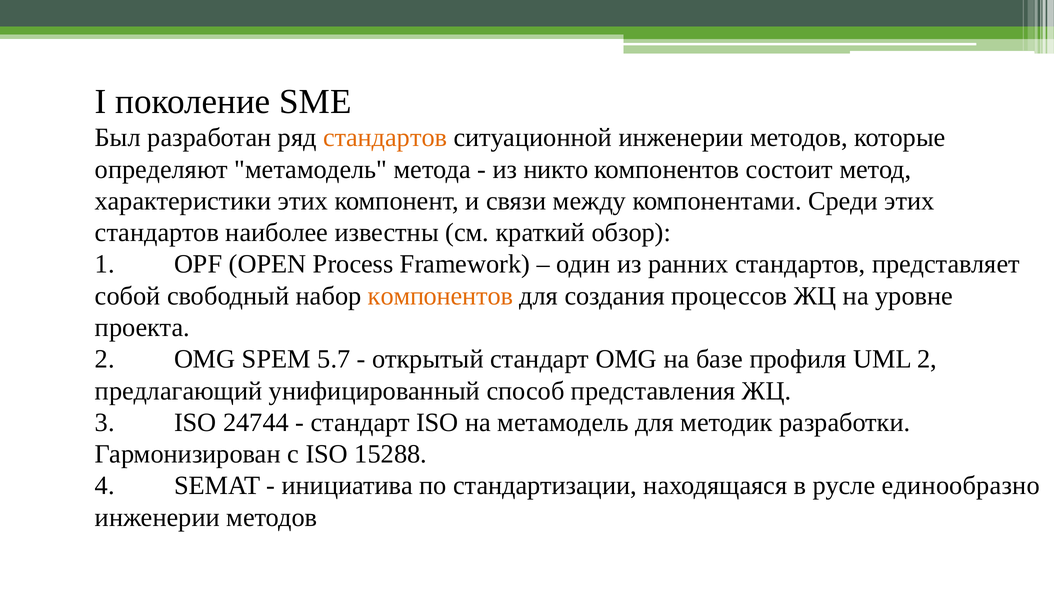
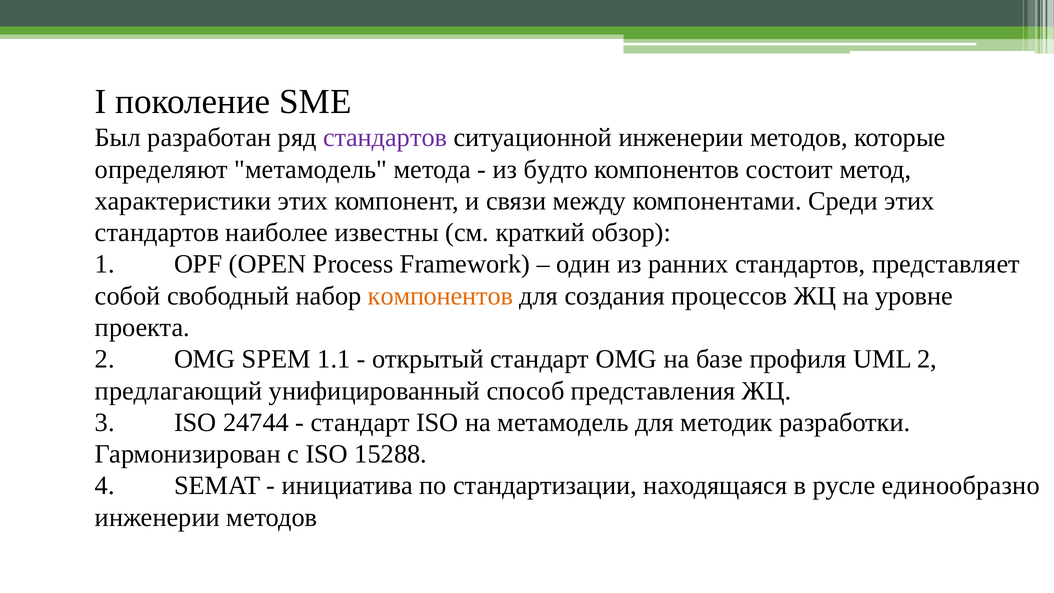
стандартов colour: orange -> purple (385, 138)
никто: никто -> будто (556, 169)
5.7: 5.7 -> 1.1 (334, 359)
